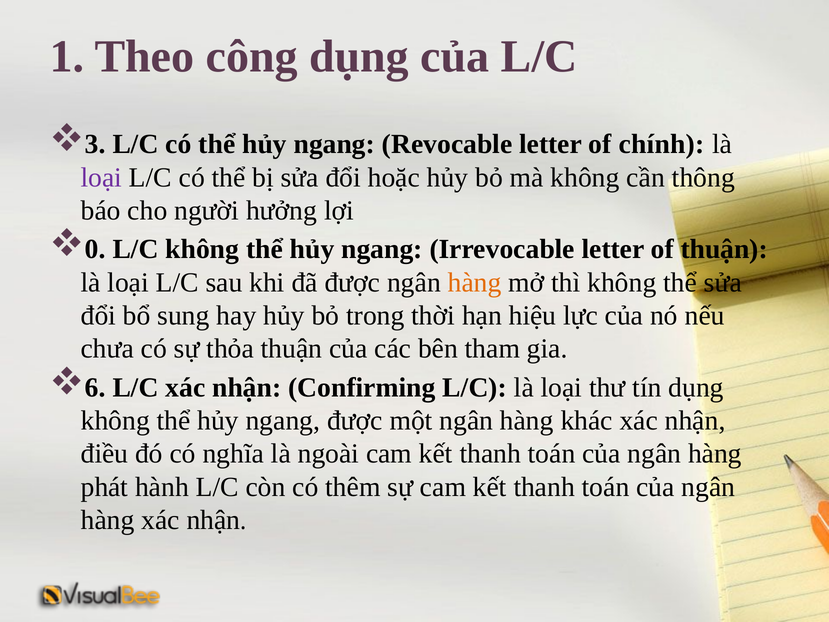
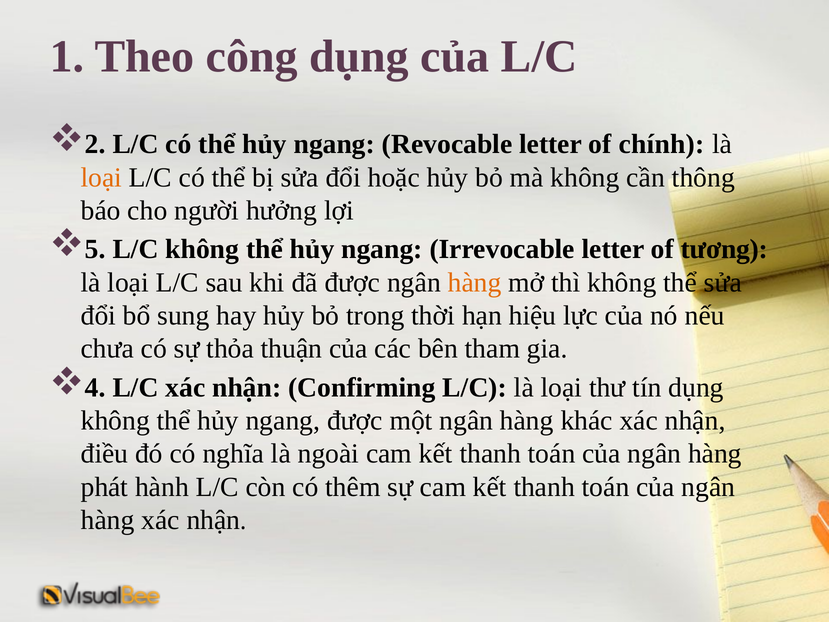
3: 3 -> 2 (95, 144)
loại colour: purple -> orange (101, 177)
0: 0 -> 5 (95, 249)
of thuận: thuận -> tương (724, 249)
6: 6 -> 4 (95, 387)
